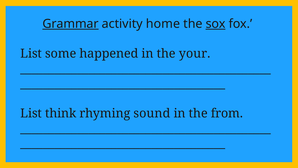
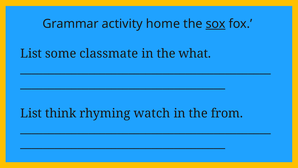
Grammar underline: present -> none (71, 24)
happened: happened -> classmate (109, 54)
your: your -> what (195, 54)
sound: sound -> watch (152, 113)
